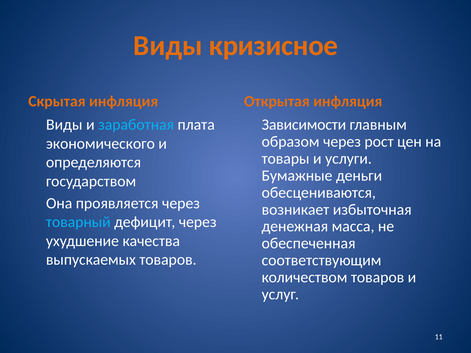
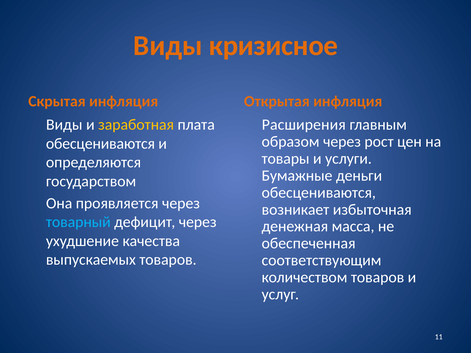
заработная colour: light blue -> yellow (136, 125)
Зависимости: Зависимости -> Расширения (304, 125)
экономического: экономического -> обесцениваются (100, 144)
